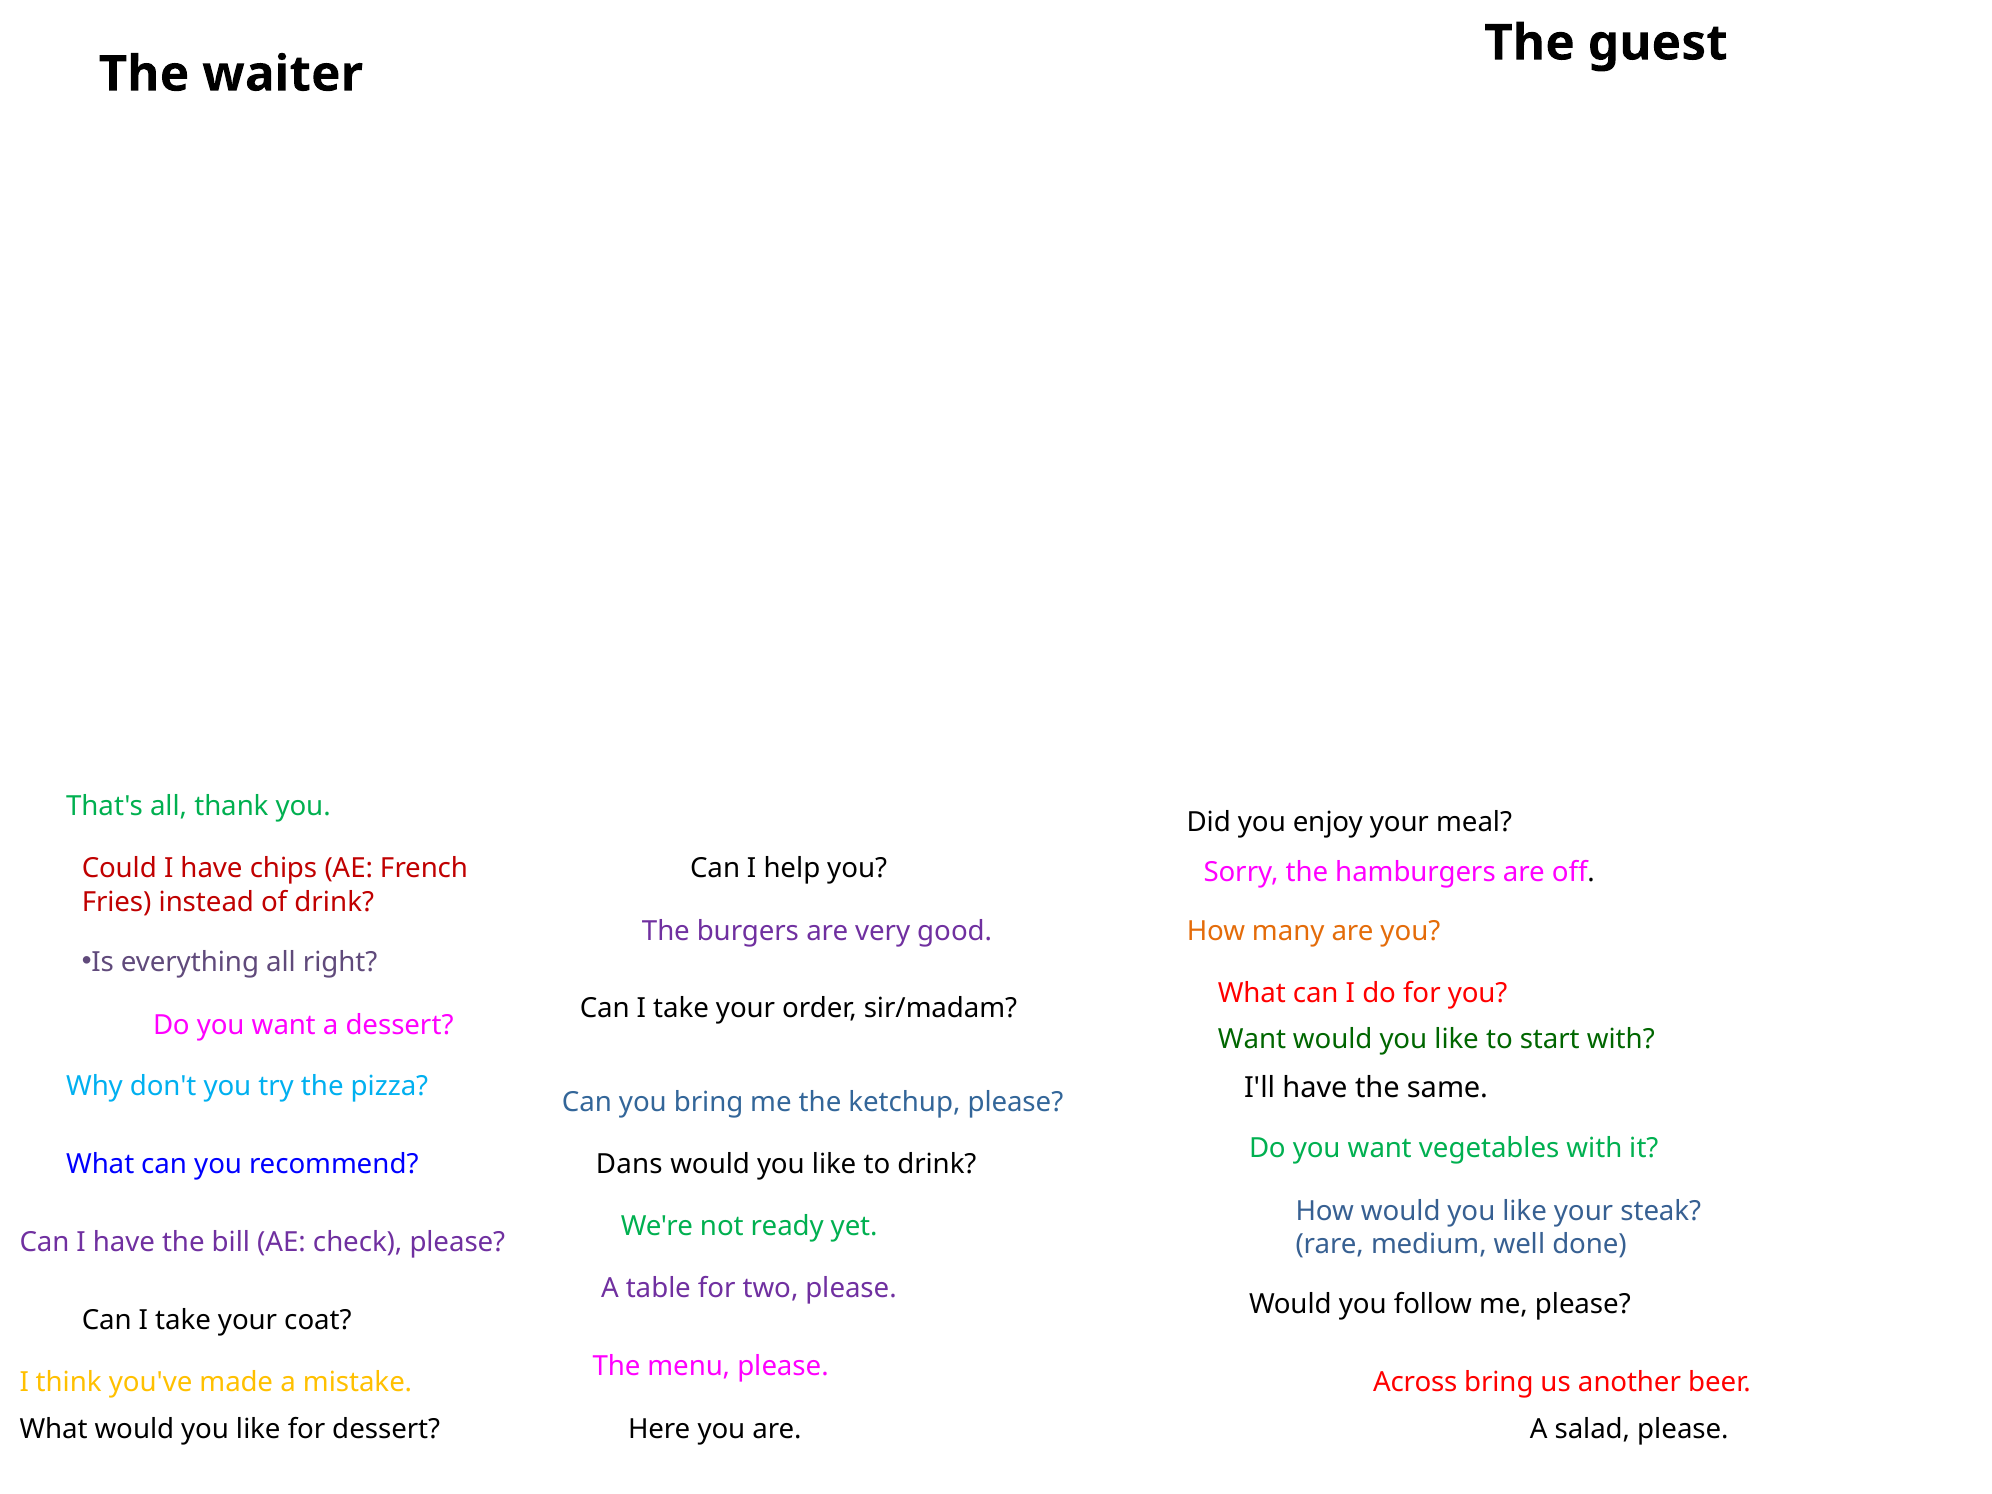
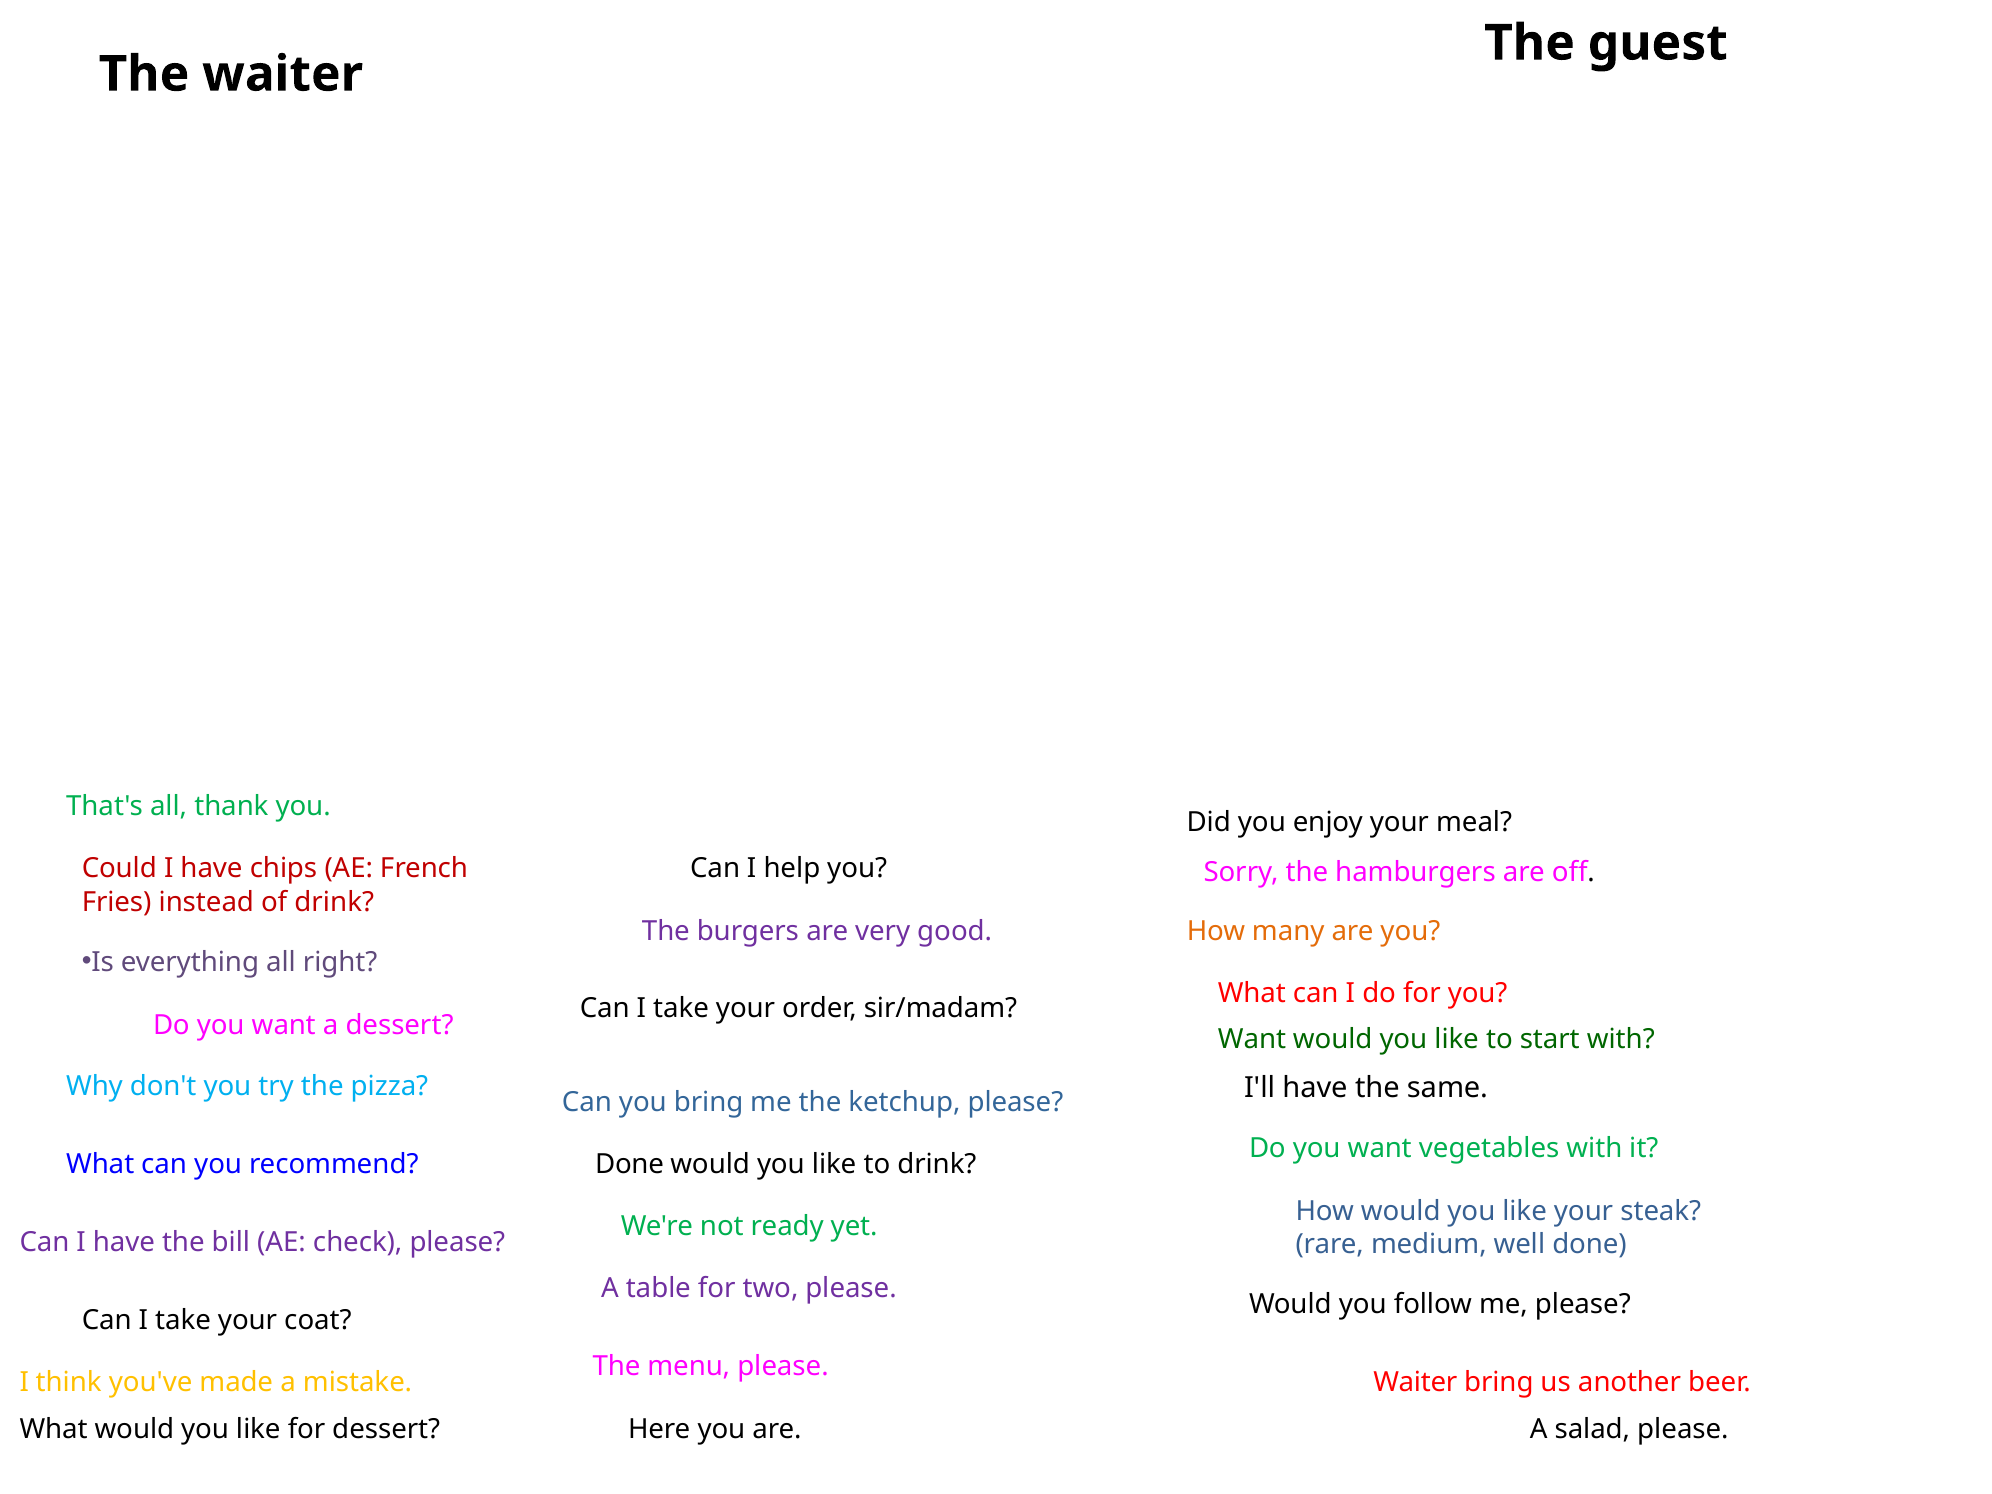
Dans: Dans -> Done (630, 1164)
Across: Across -> Waiter (1415, 1382)
